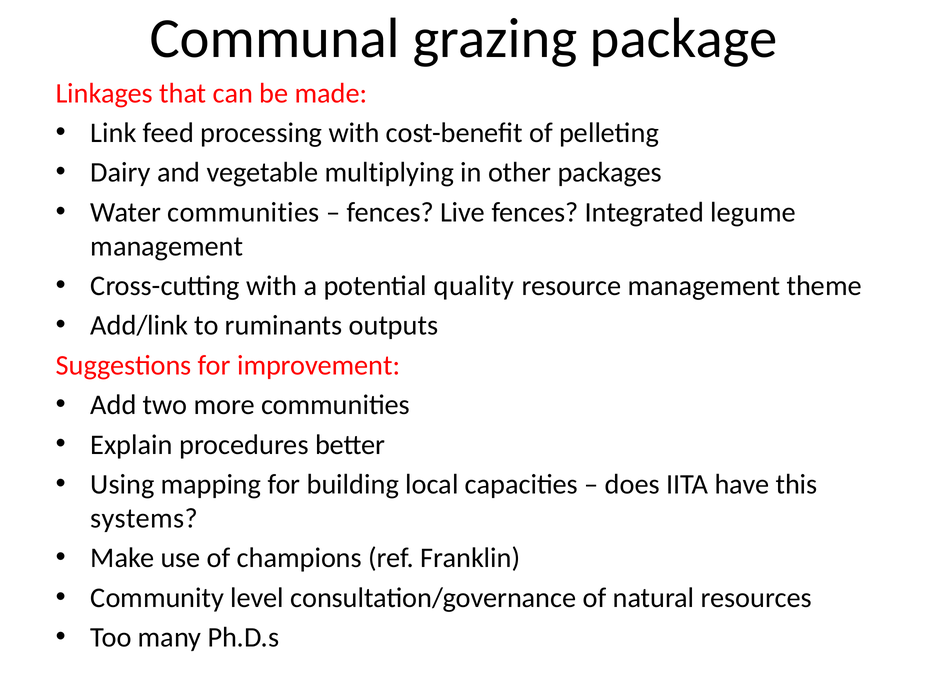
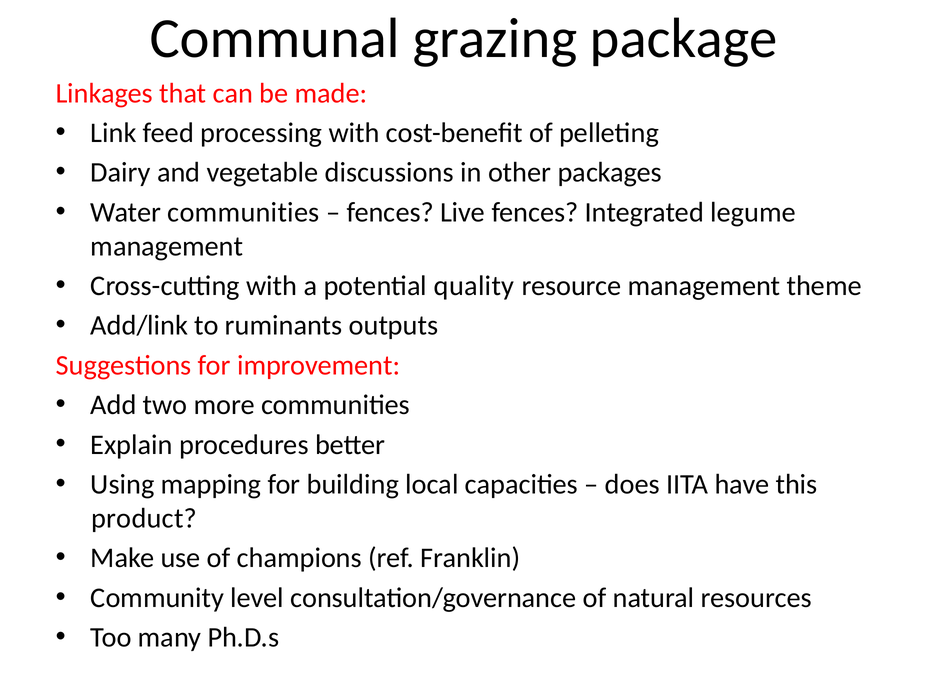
multiplying: multiplying -> discussions (389, 173)
systems: systems -> product (144, 518)
